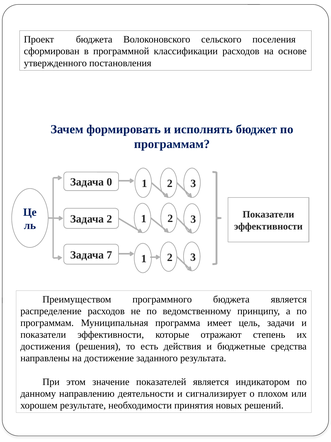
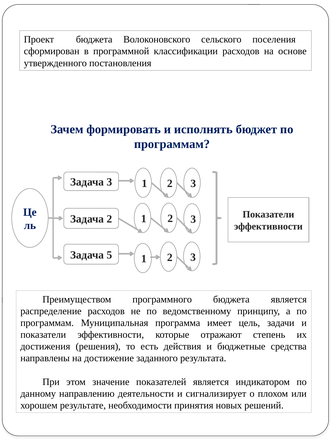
Задача 0: 0 -> 3 (109, 182)
7: 7 -> 5 (109, 255)
